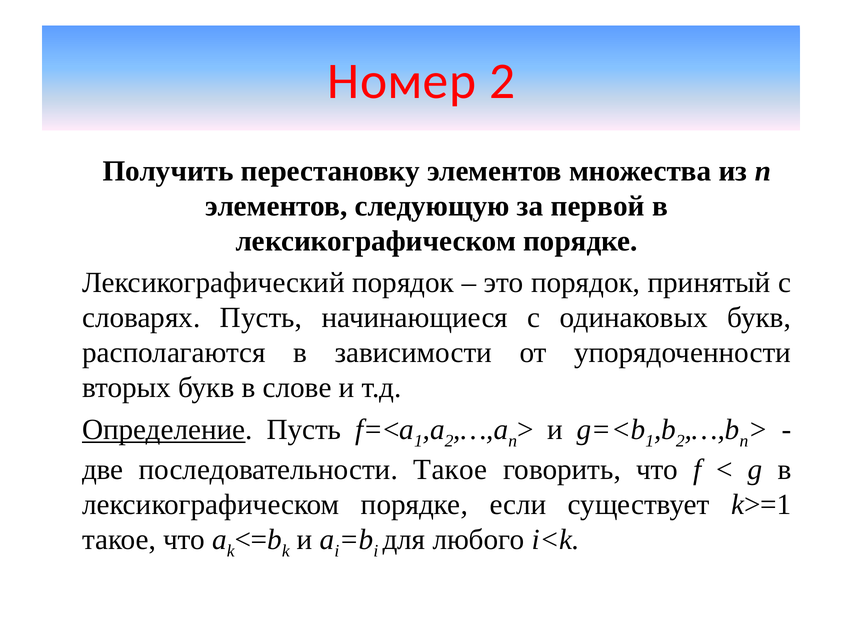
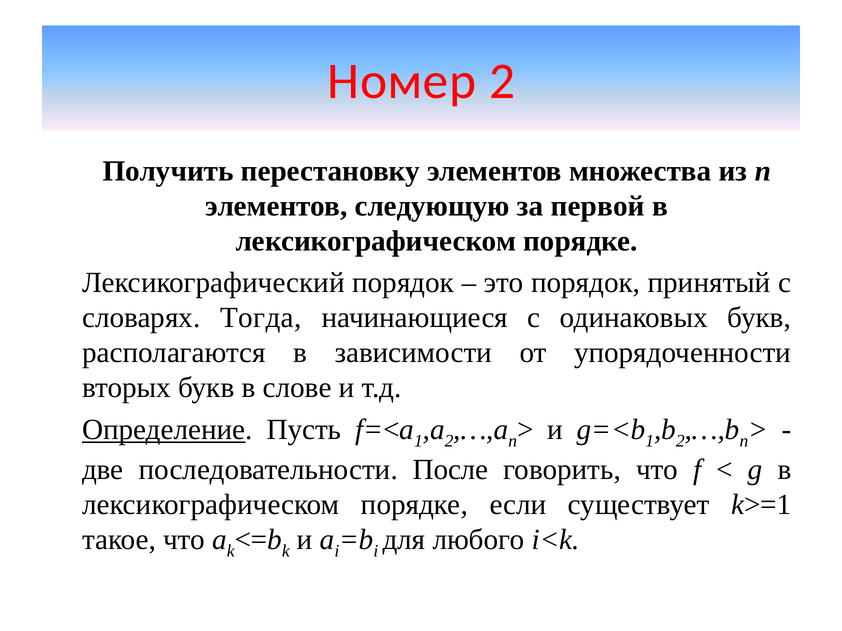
словарях Пусть: Пусть -> Тогда (261, 318)
последовательности Такое: Такое -> После (451, 470)
